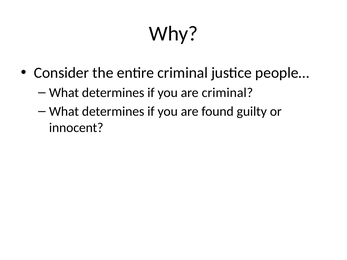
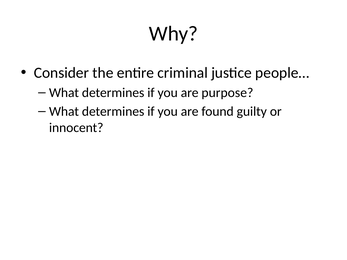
are criminal: criminal -> purpose (227, 93)
